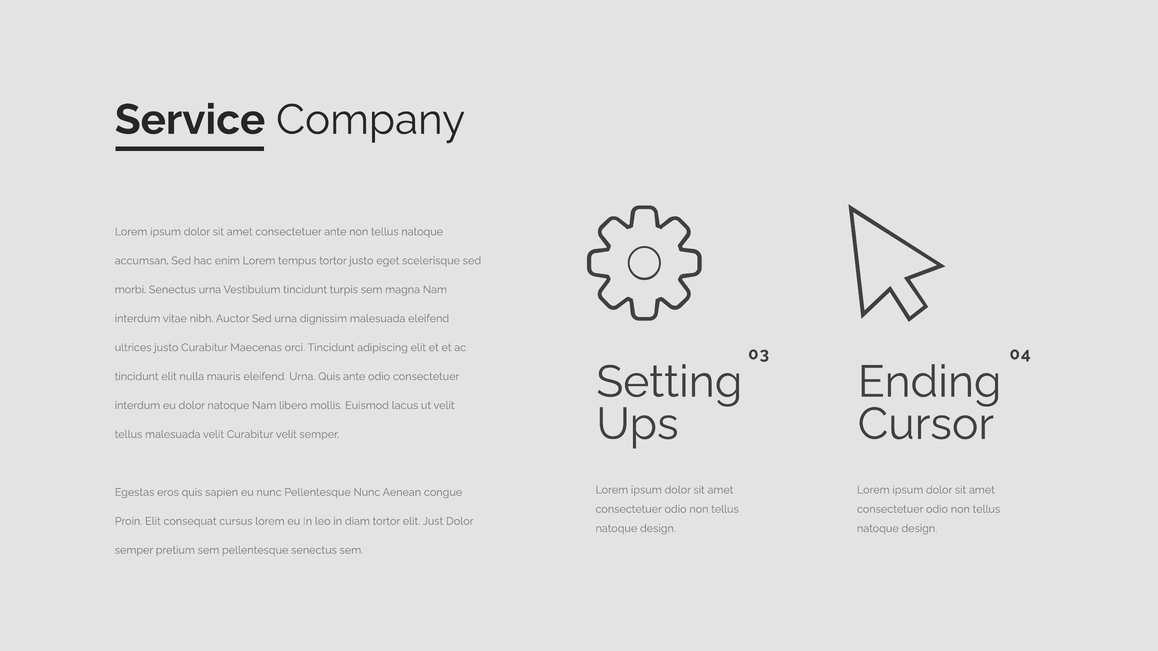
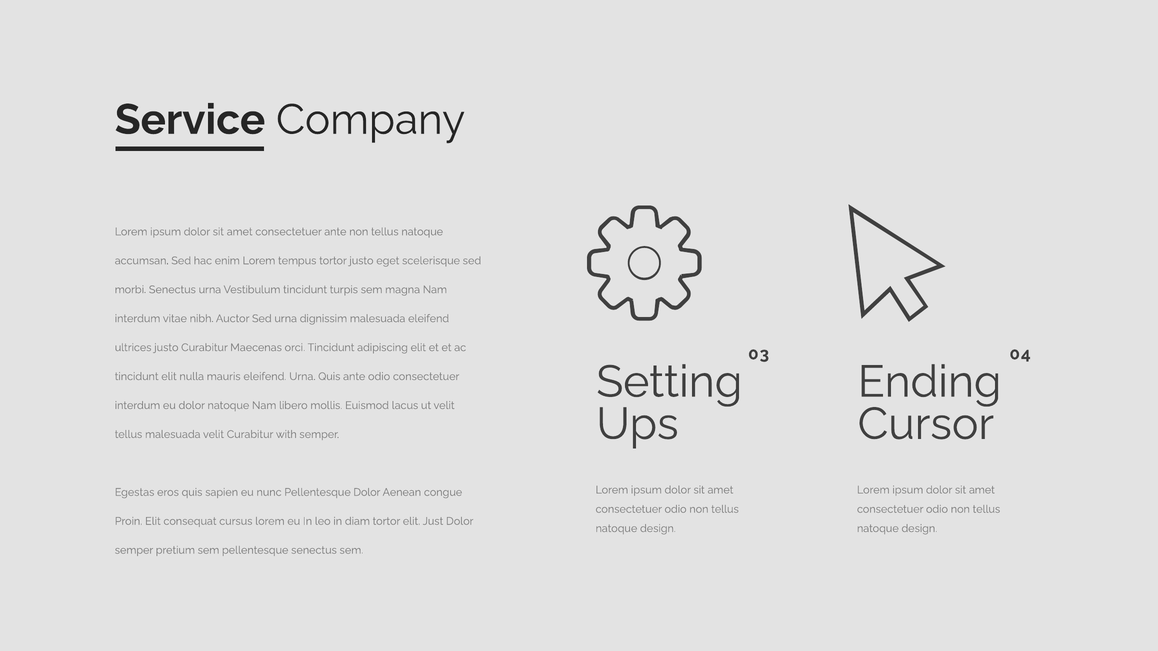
Curabitur velit: velit -> with (286, 435)
Pellentesque Nunc: Nunc -> Dolor (367, 493)
